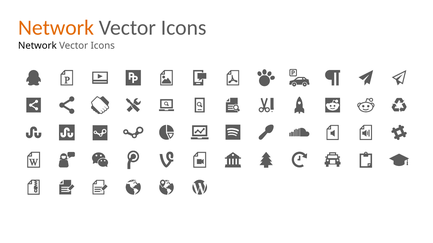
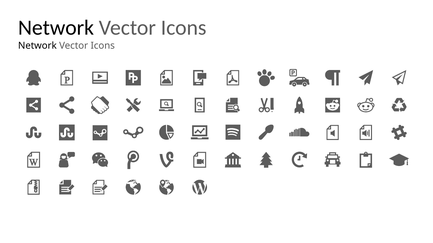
Network colour: orange -> black (56, 28)
